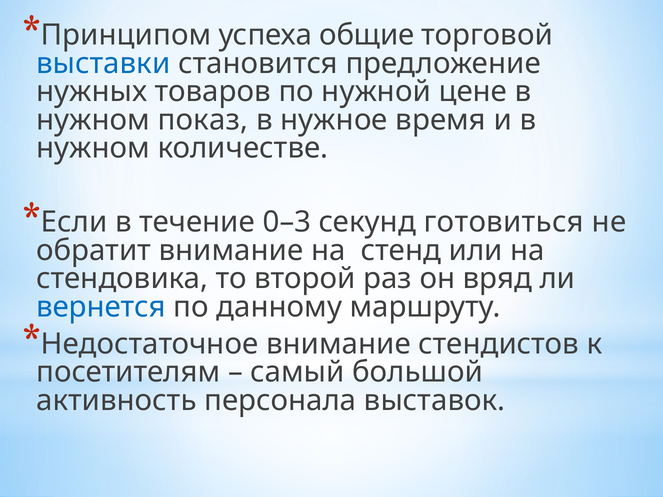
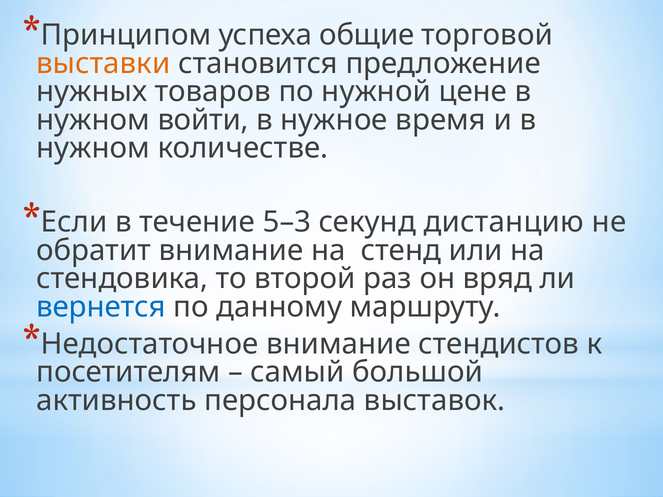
выставки colour: blue -> orange (103, 63)
показ: показ -> войти (203, 120)
0–3: 0–3 -> 5–3 (287, 222)
готовиться: готовиться -> дистанцию (504, 222)
